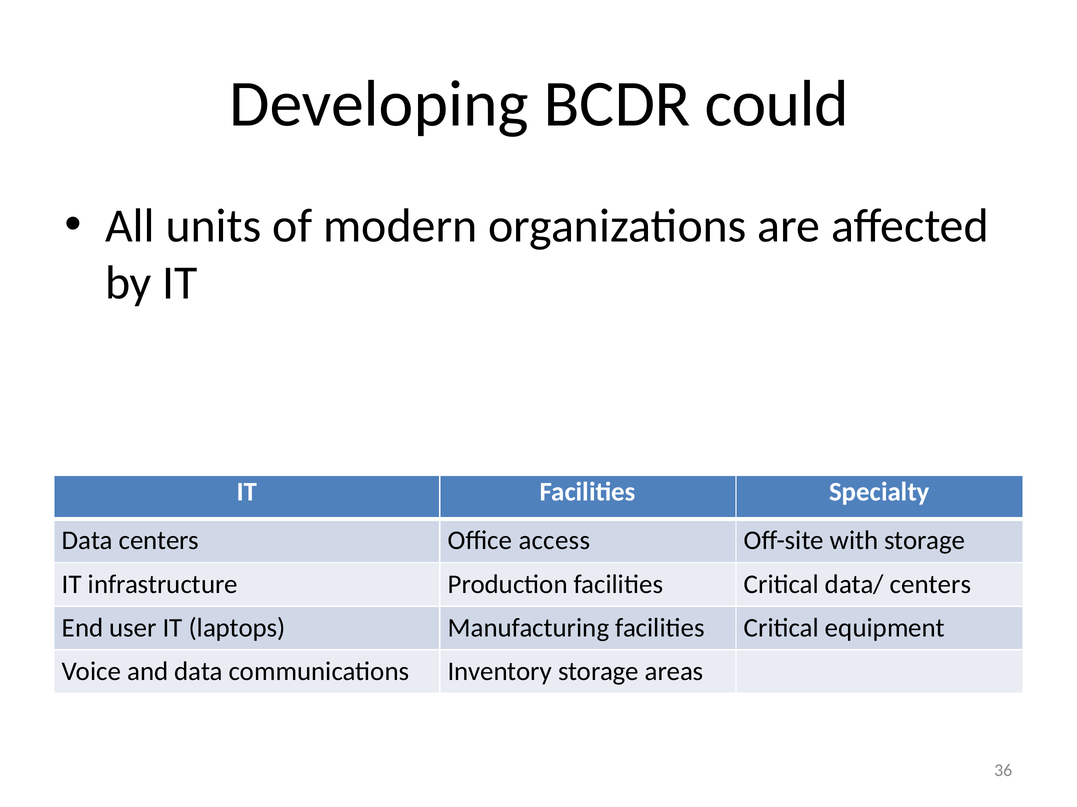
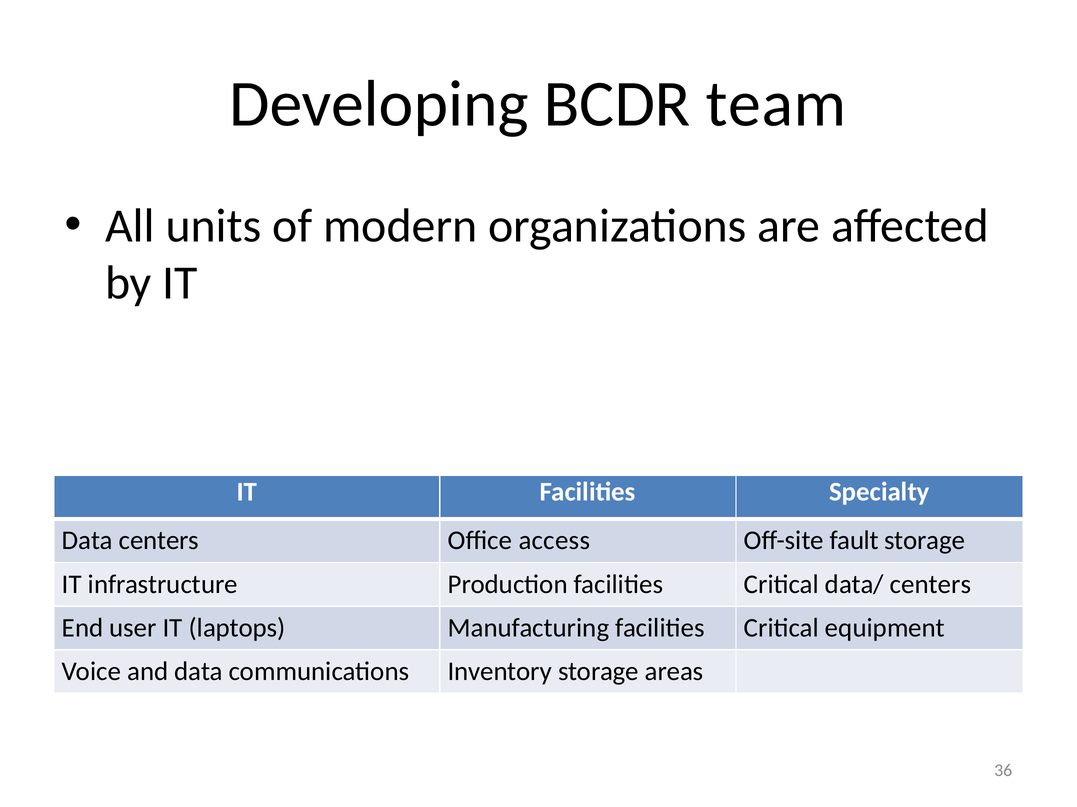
could: could -> team (776, 104)
with: with -> fault (854, 541)
